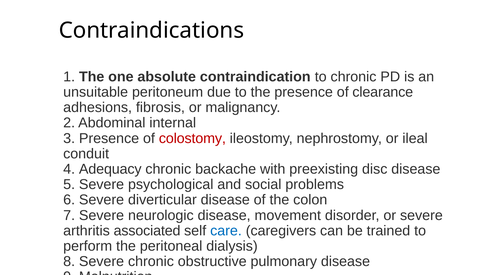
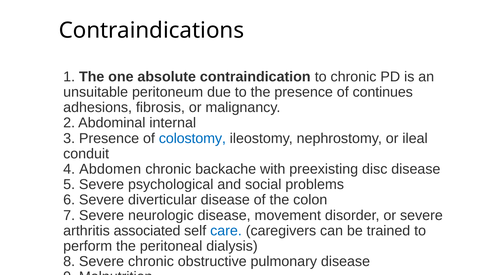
clearance: clearance -> continues (383, 92)
colostomy colour: red -> blue (192, 138)
Adequacy: Adequacy -> Abdomen (110, 169)
